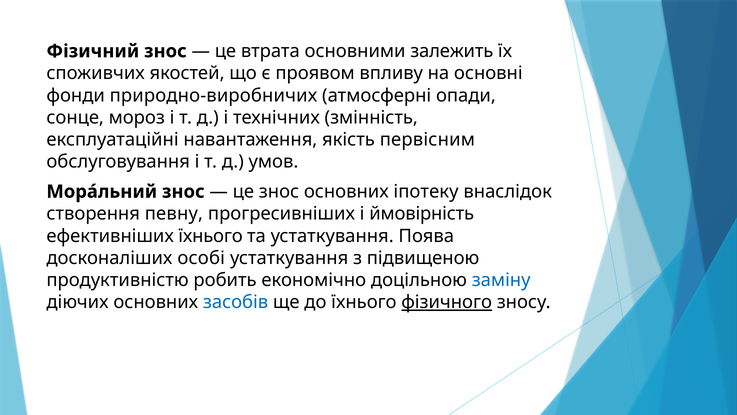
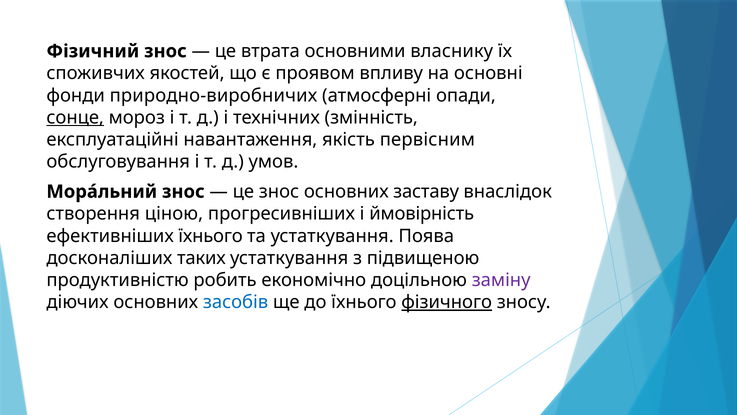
залежить: залежить -> власнику (452, 51)
сонце underline: none -> present (75, 117)
іпотеку: іпотеку -> заставу (426, 191)
певну: певну -> ціною (174, 214)
особі: особі -> таких (201, 258)
заміну colour: blue -> purple (501, 280)
